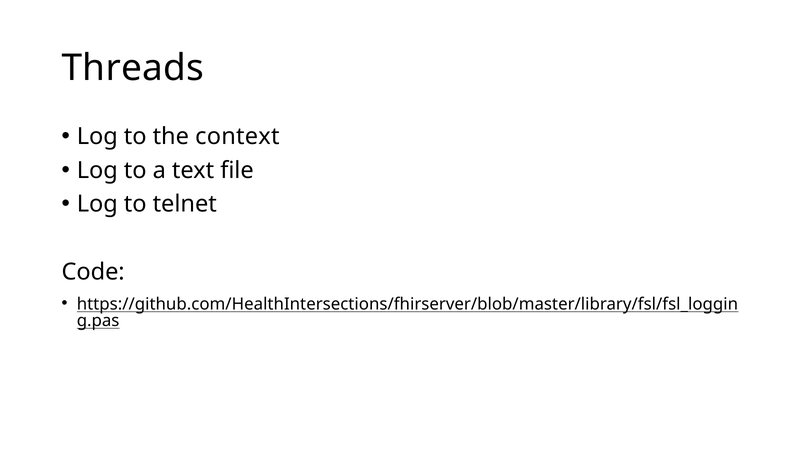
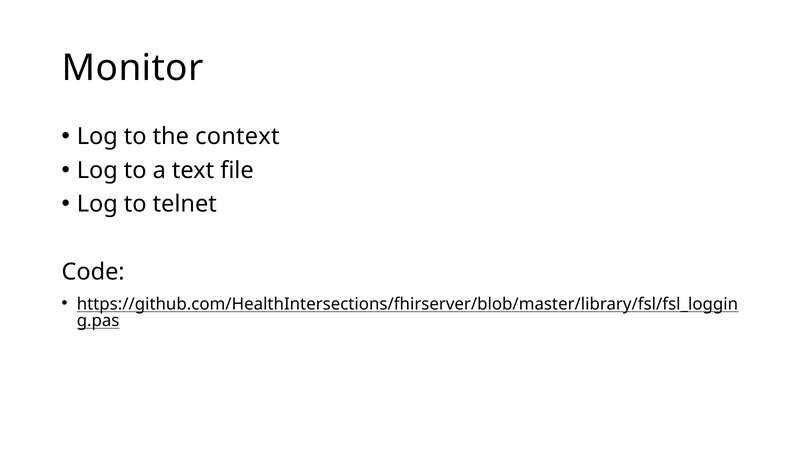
Threads: Threads -> Monitor (133, 68)
